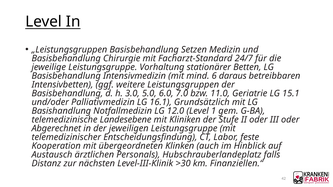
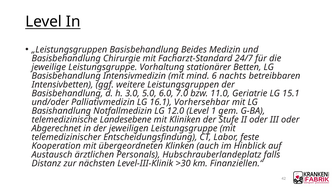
Setzen: Setzen -> Beides (194, 50)
daraus: daraus -> nachts (233, 76)
Grundsätzlich: Grundsätzlich -> Vorhersehbar (202, 102)
